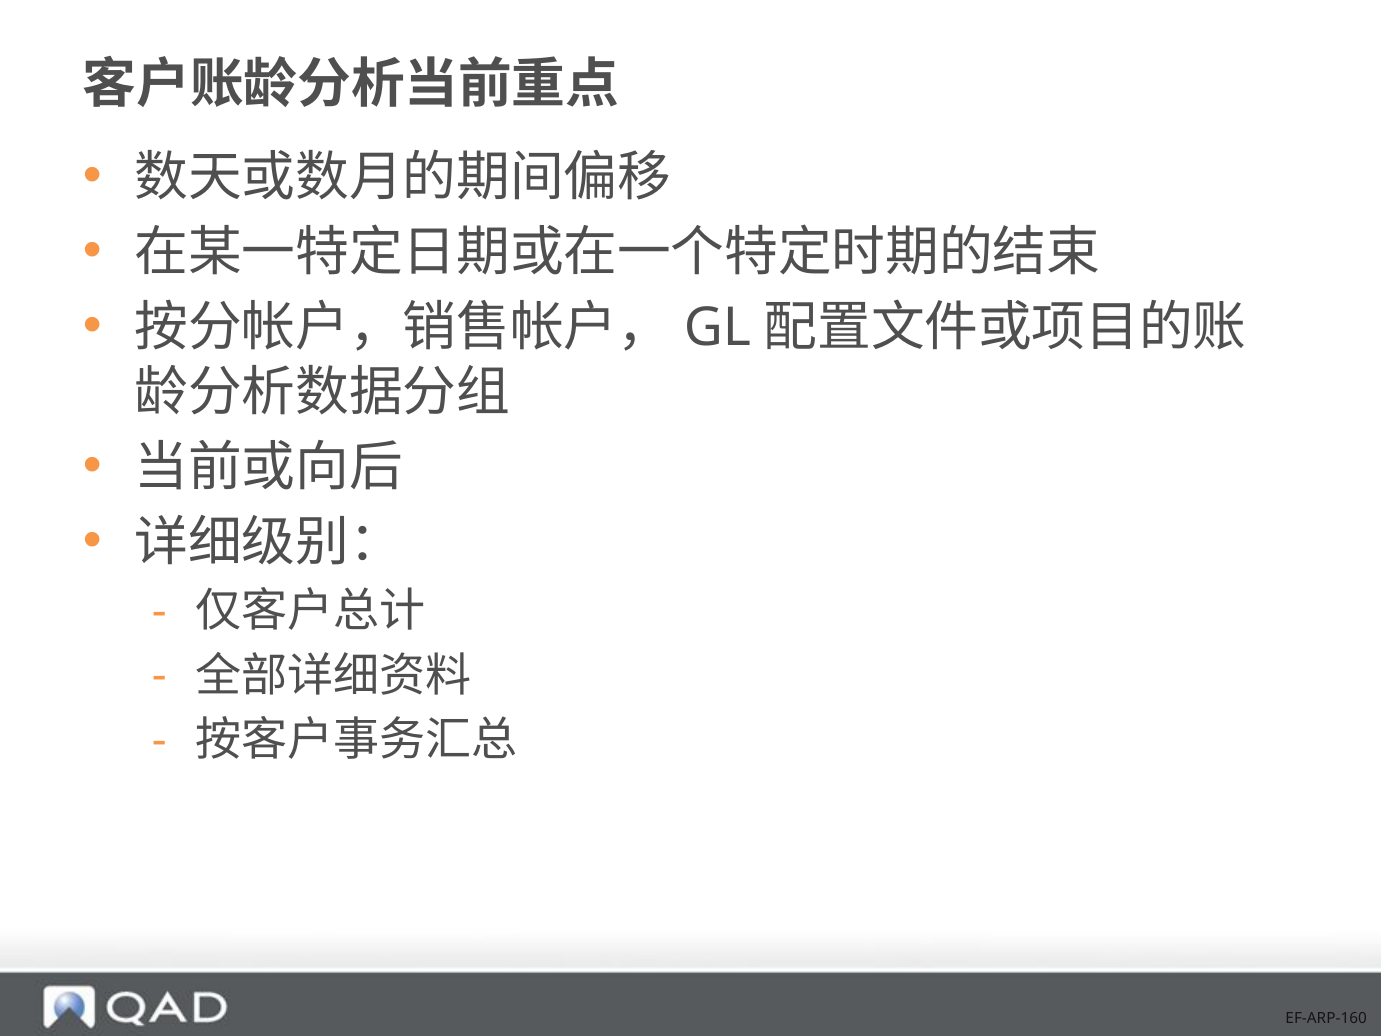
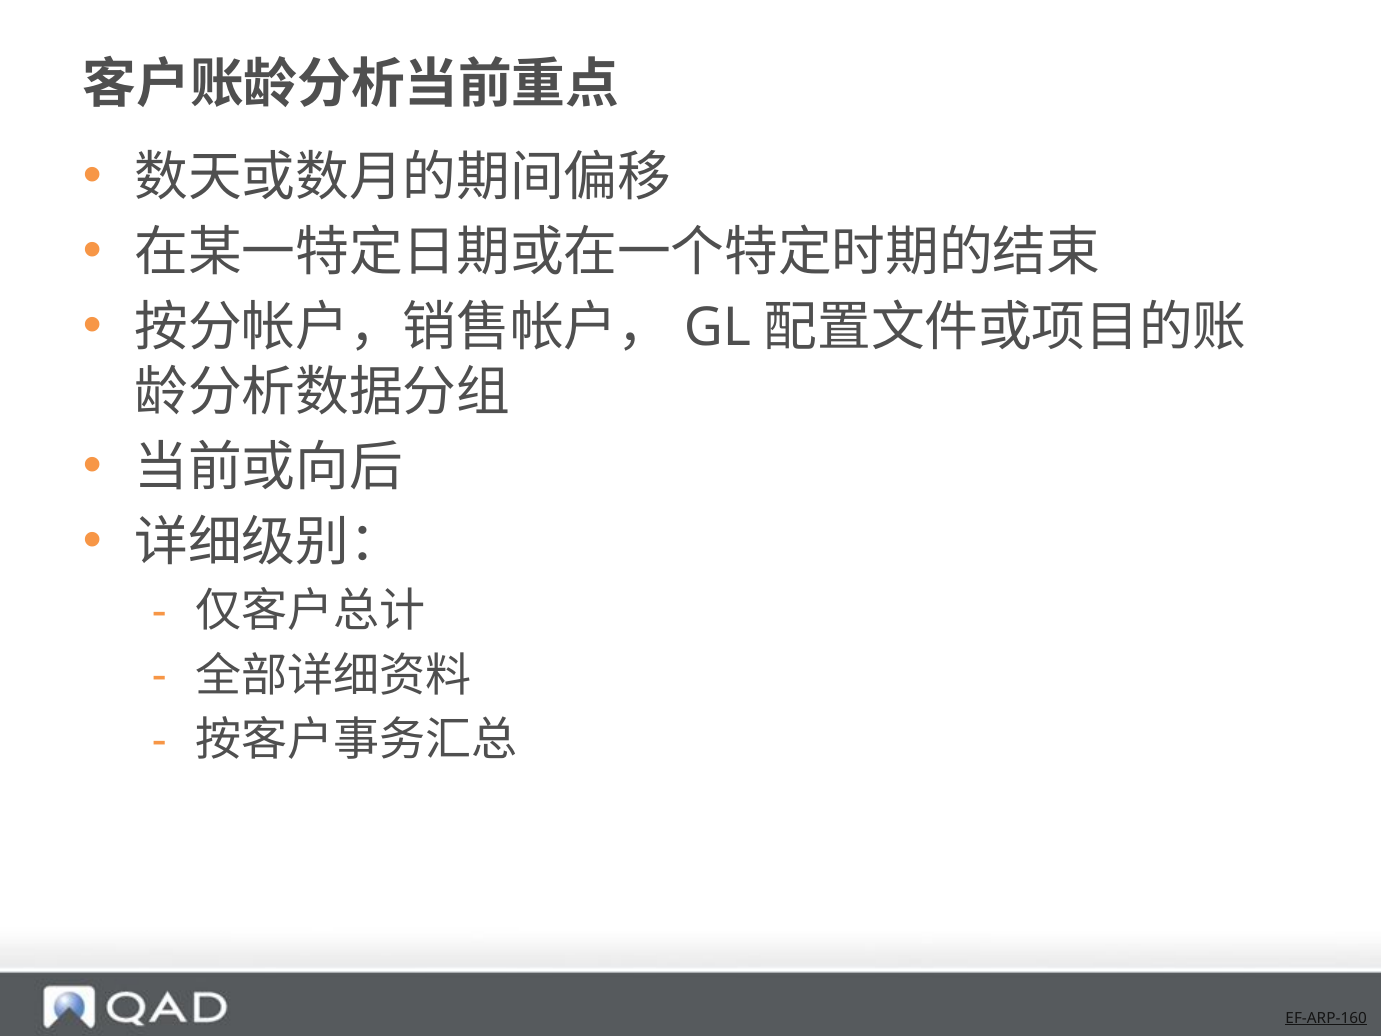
EF-ARP-160 underline: none -> present (1326, 1018)
